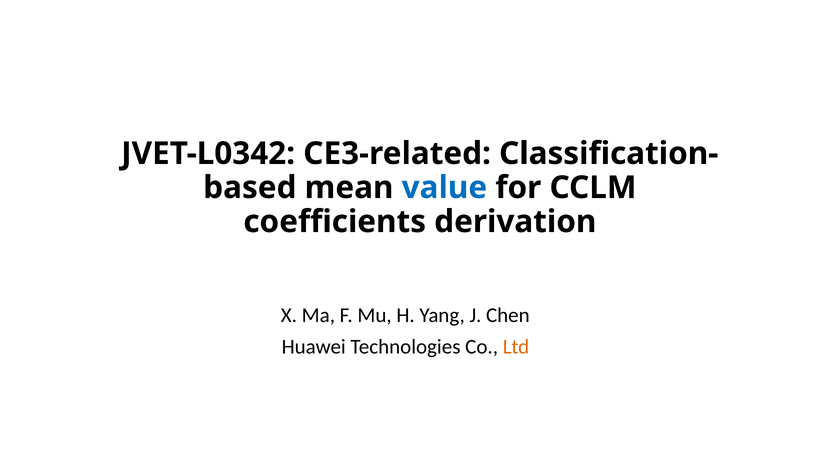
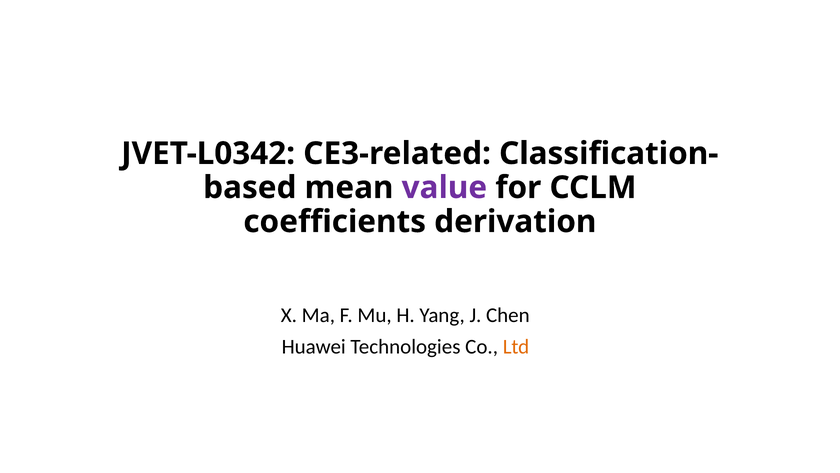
value colour: blue -> purple (444, 187)
